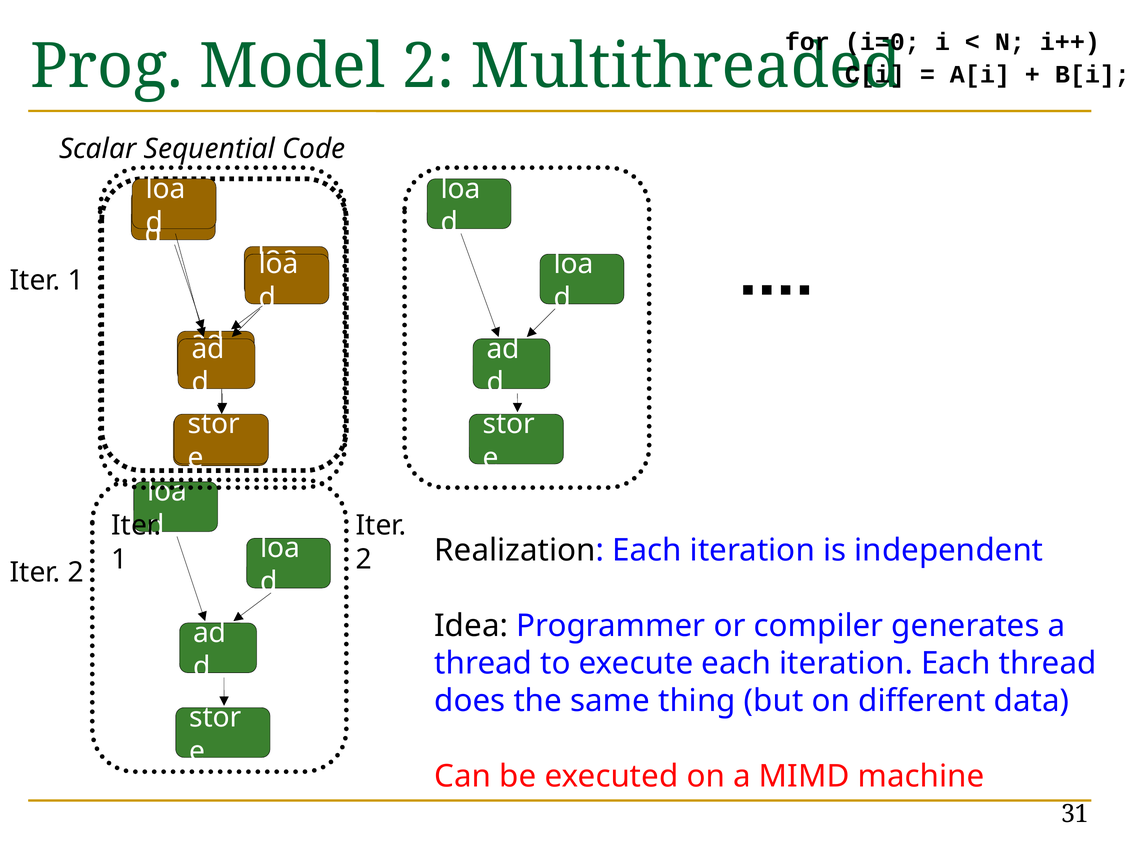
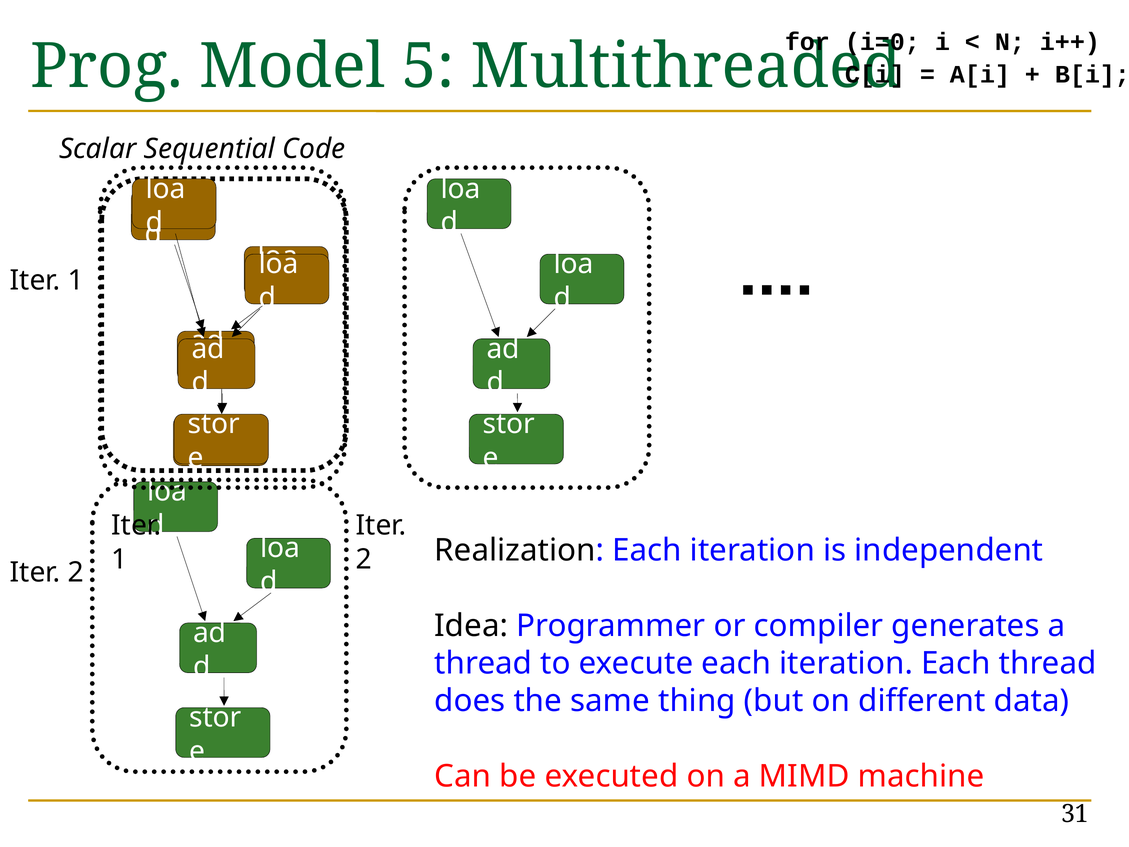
Model 2: 2 -> 5 (428, 66)
